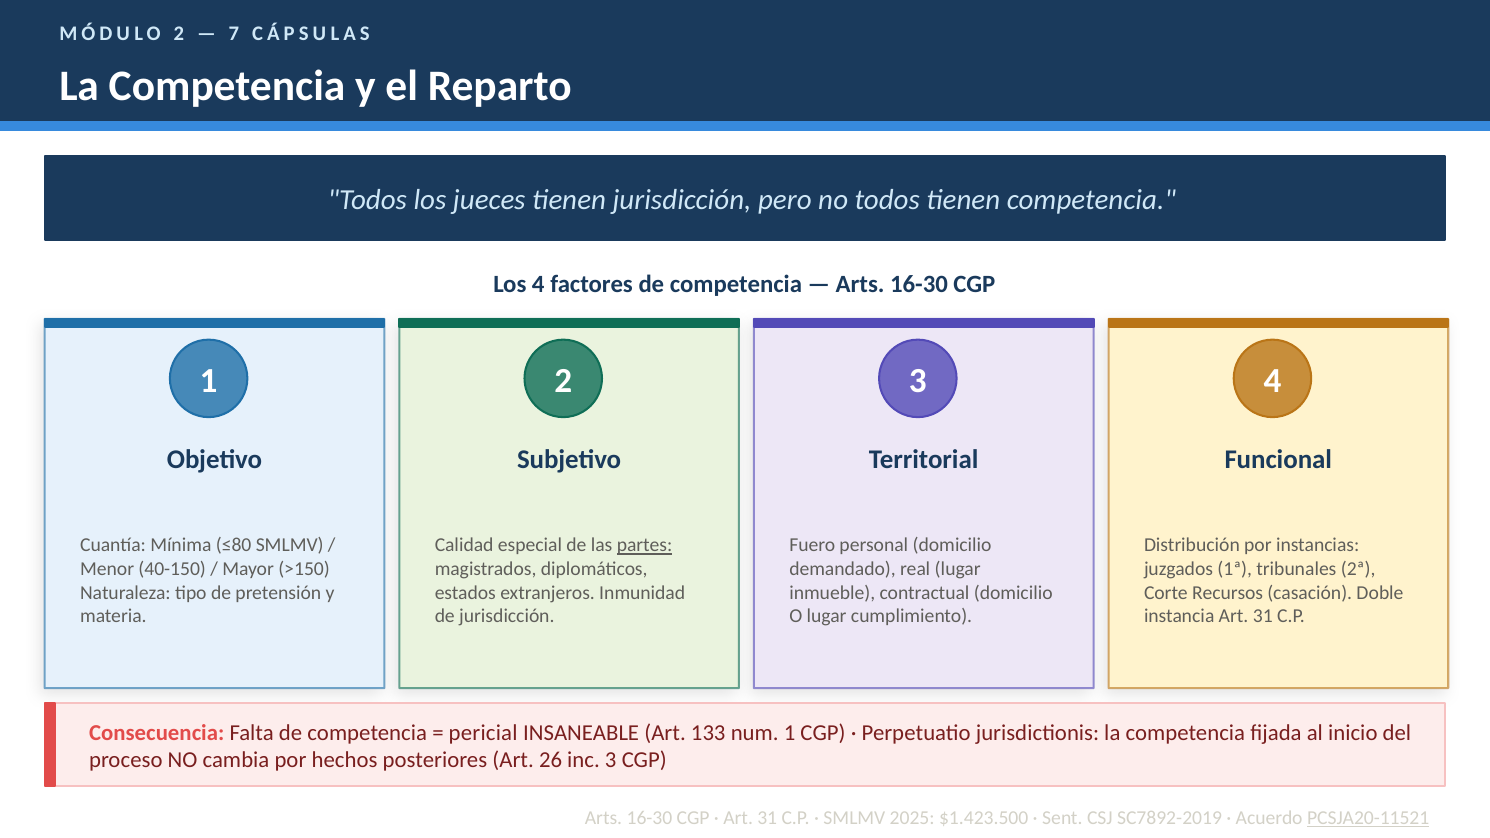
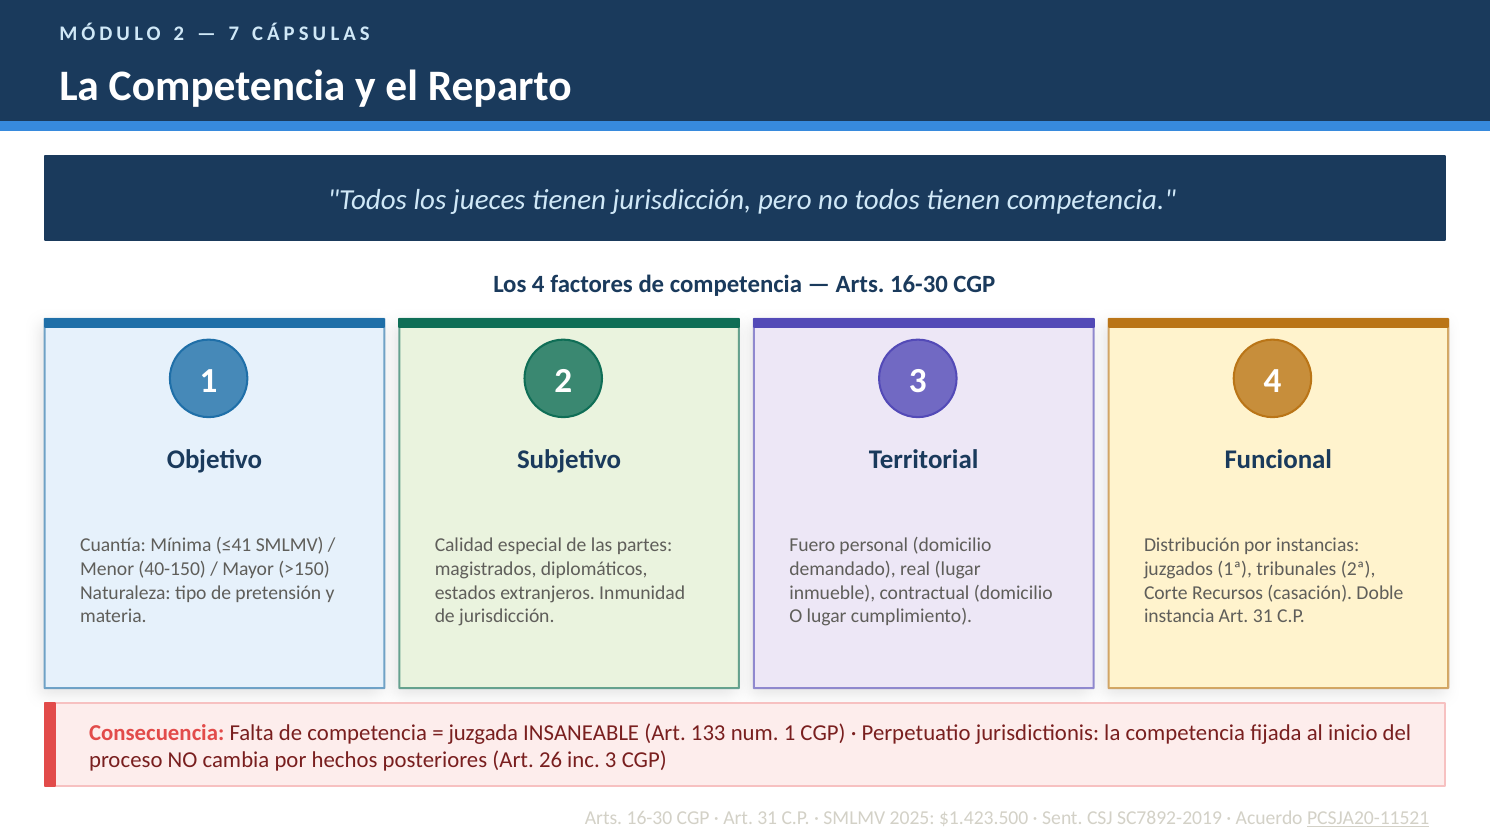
≤80: ≤80 -> ≤41 (234, 546)
partes underline: present -> none (645, 546)
pericial: pericial -> juzgada (483, 733)
